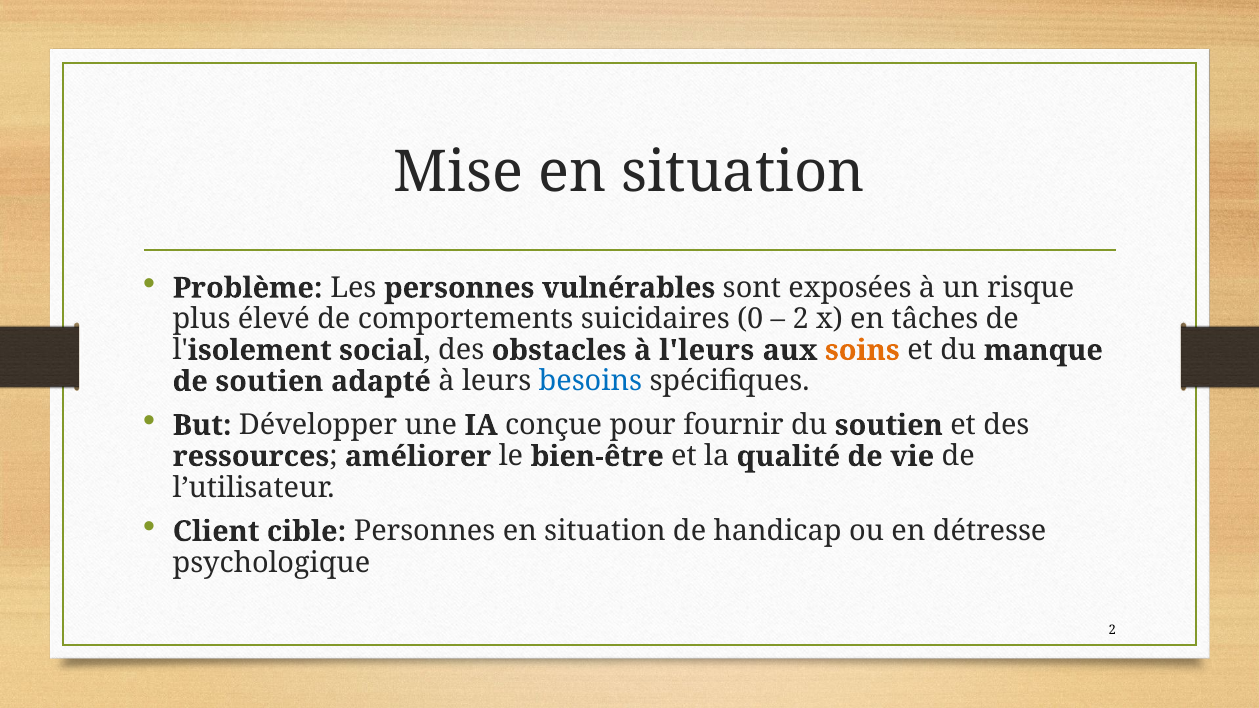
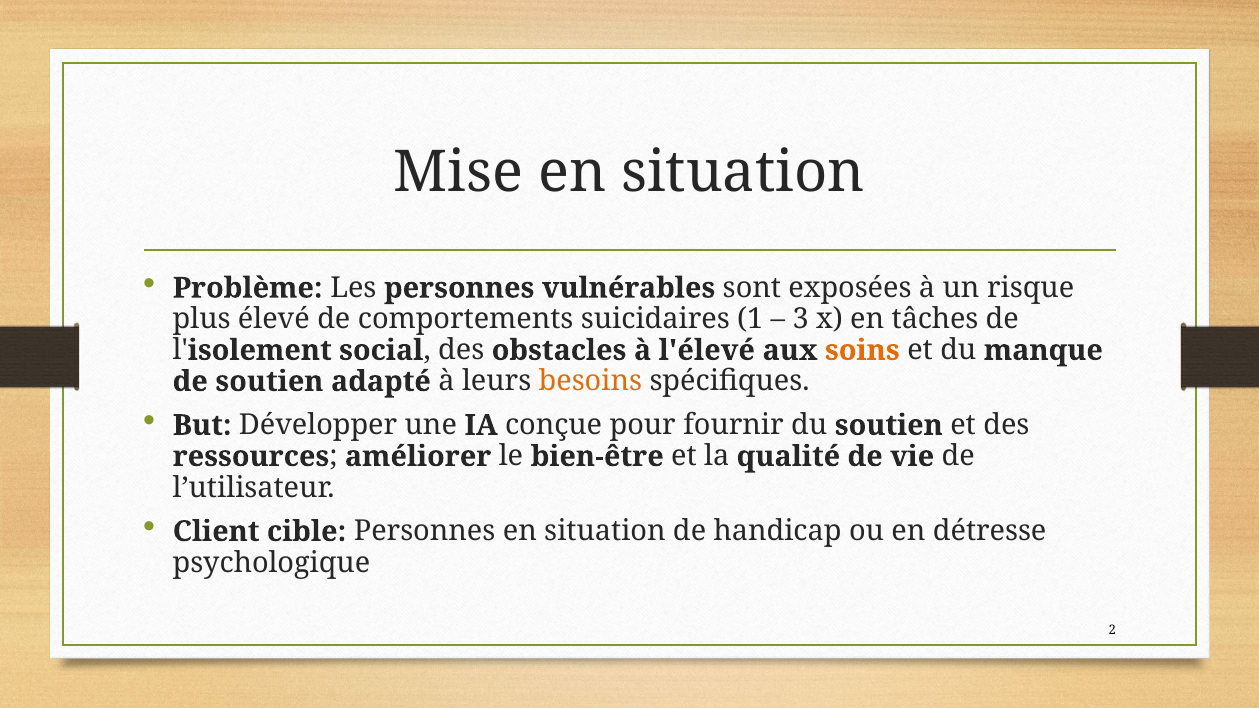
0: 0 -> 1 (750, 319)
2: 2 -> 3 (801, 319)
l'leurs: l'leurs -> l'élevé (707, 350)
besoins colour: blue -> orange (590, 382)
